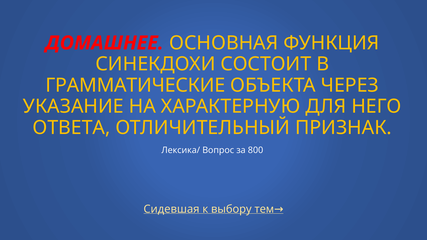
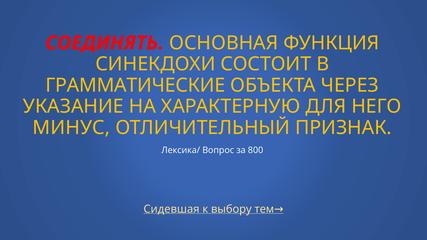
ДОМАШНЕЕ: ДОМАШНЕЕ -> СОЕДИНЯТЬ (104, 43)
ОТВЕТА: ОТВЕТА -> МИНУС (71, 128)
